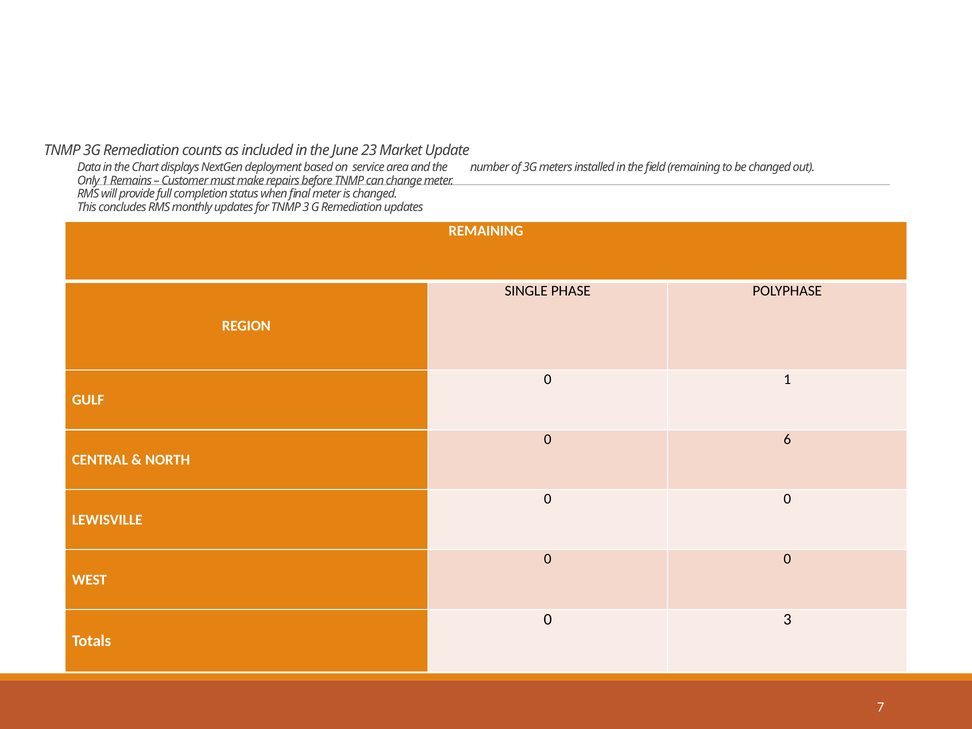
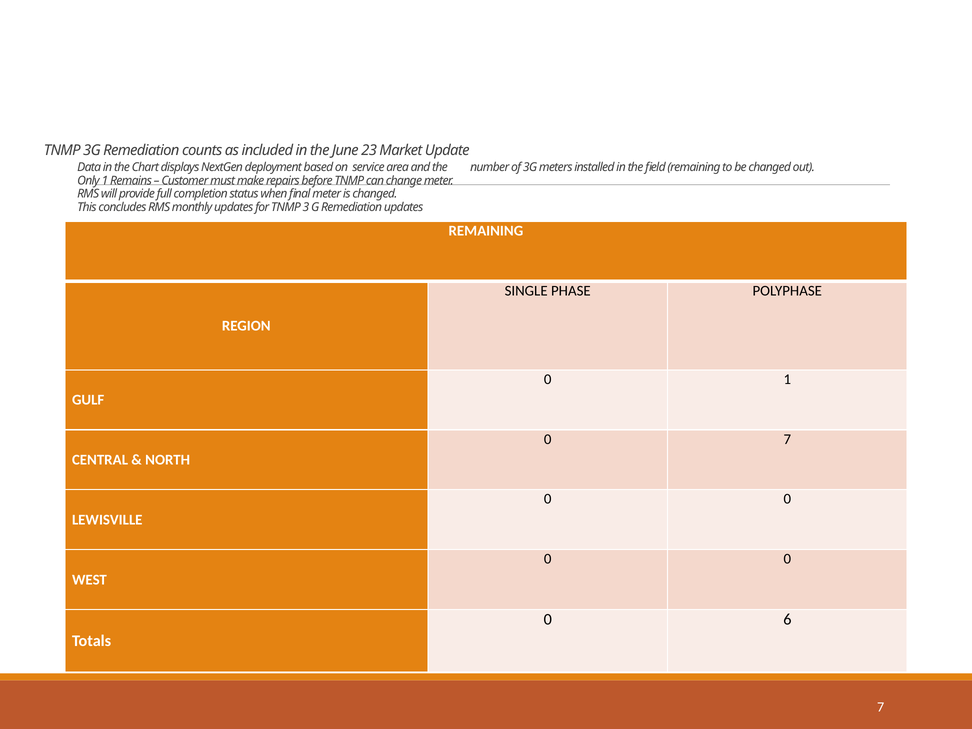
0 6: 6 -> 7 (787, 439)
0 3: 3 -> 6 (787, 619)
